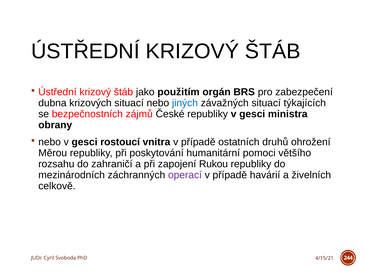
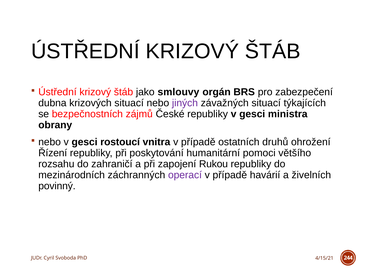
použitím: použitím -> smlouvy (178, 92)
jiných colour: blue -> purple (185, 103)
Měrou: Měrou -> Řízení (53, 153)
celkově: celkově -> povinný (57, 186)
